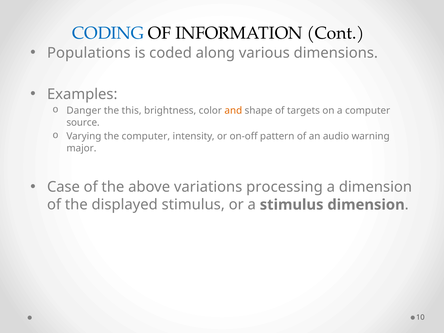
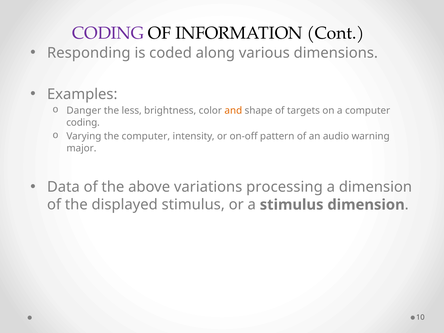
CODING colour: blue -> purple (108, 33)
Populations: Populations -> Responding (89, 53)
this: this -> less (132, 111)
source: source -> coding (83, 123)
Case: Case -> Data (63, 187)
